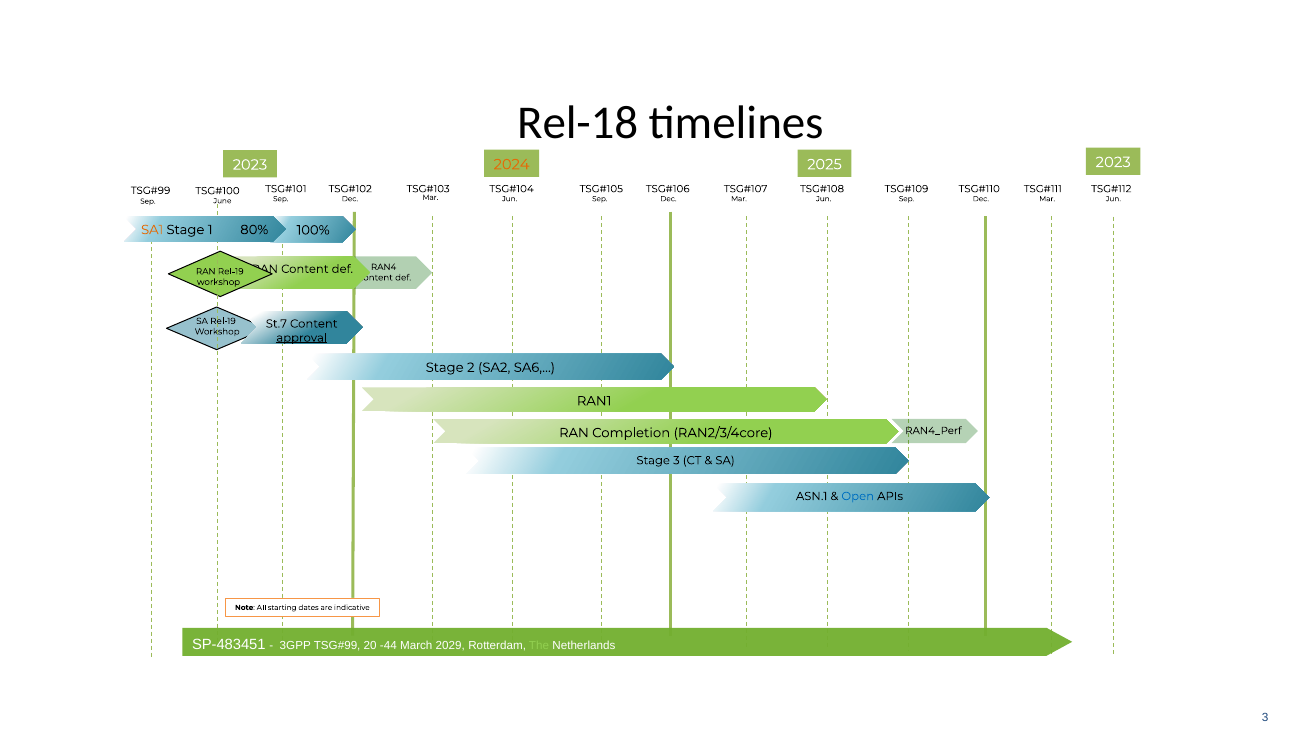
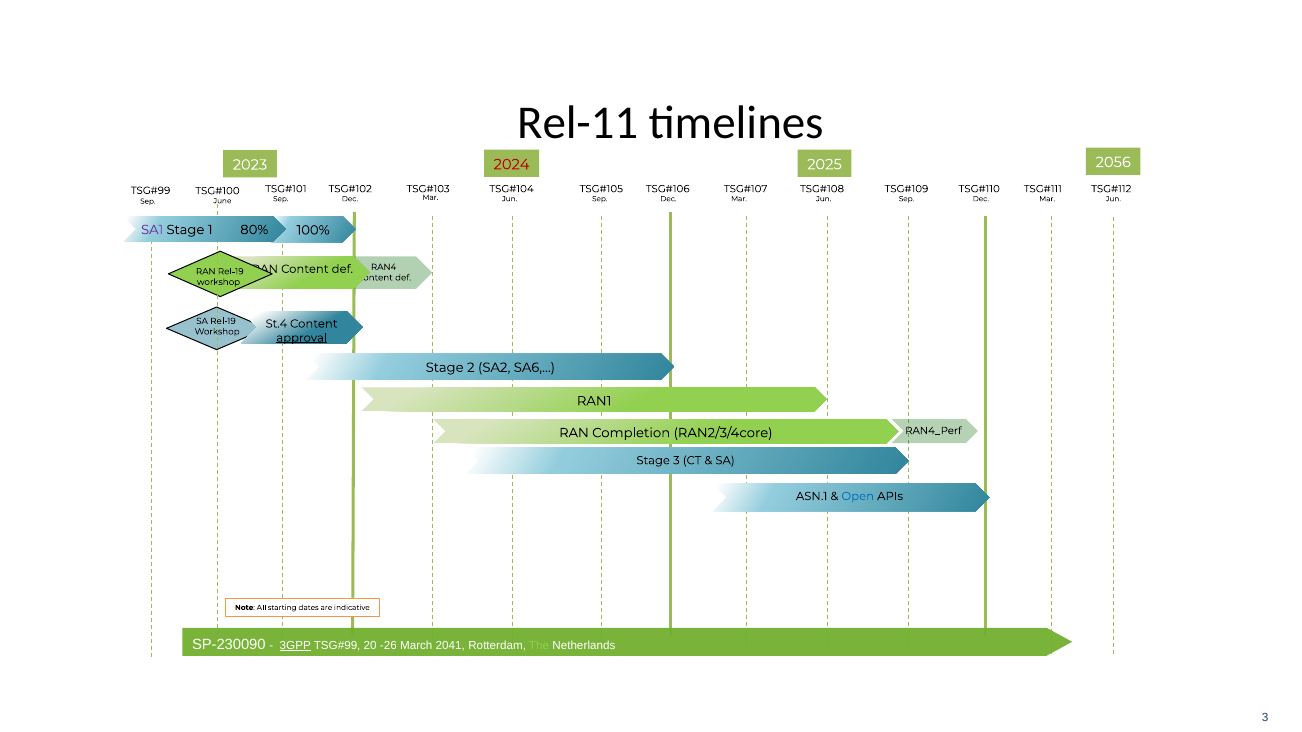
Rel-18: Rel-18 -> Rel-11 (578, 123)
2023: 2023 -> 2056 (1113, 162)
2024 colour: orange -> red (512, 164)
SA1 colour: orange -> purple (152, 230)
St.7: St.7 -> St.4 (276, 324)
SP-483451: SP-483451 -> SP-230090 (229, 645)
3GPP underline: none -> present (295, 646)
-44: -44 -> -26 (388, 646)
2029: 2029 -> 2041 (450, 646)
